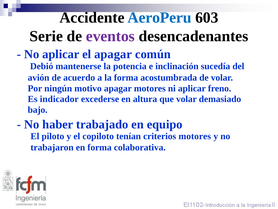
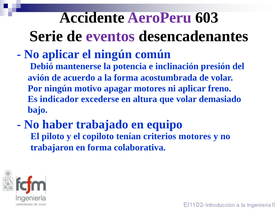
AeroPeru colour: blue -> purple (159, 18)
el apagar: apagar -> ningún (113, 54)
sucedía: sucedía -> presión (216, 66)
